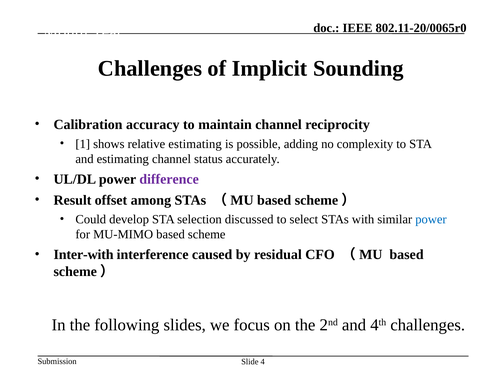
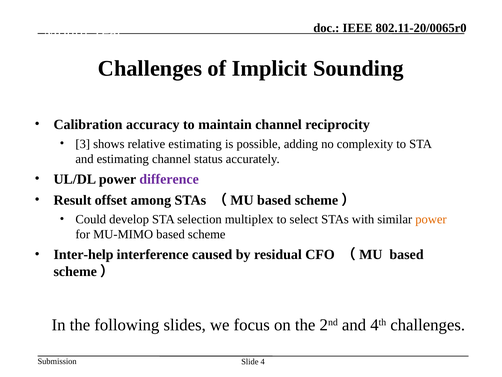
1: 1 -> 3 (83, 144)
discussed: discussed -> multiplex (249, 219)
power colour: blue -> orange (431, 219)
Inter-with: Inter-with -> Inter-help (84, 254)
